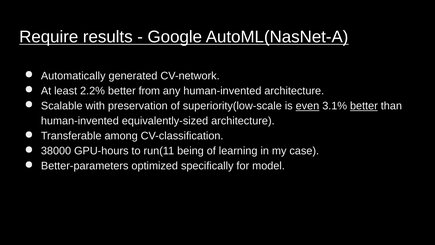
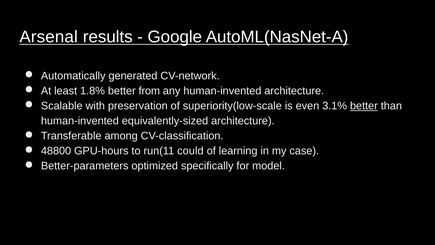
Require: Require -> Arsenal (49, 37)
2.2%: 2.2% -> 1.8% (93, 91)
even underline: present -> none (307, 106)
38000: 38000 -> 48800 (56, 151)
being: being -> could (190, 151)
